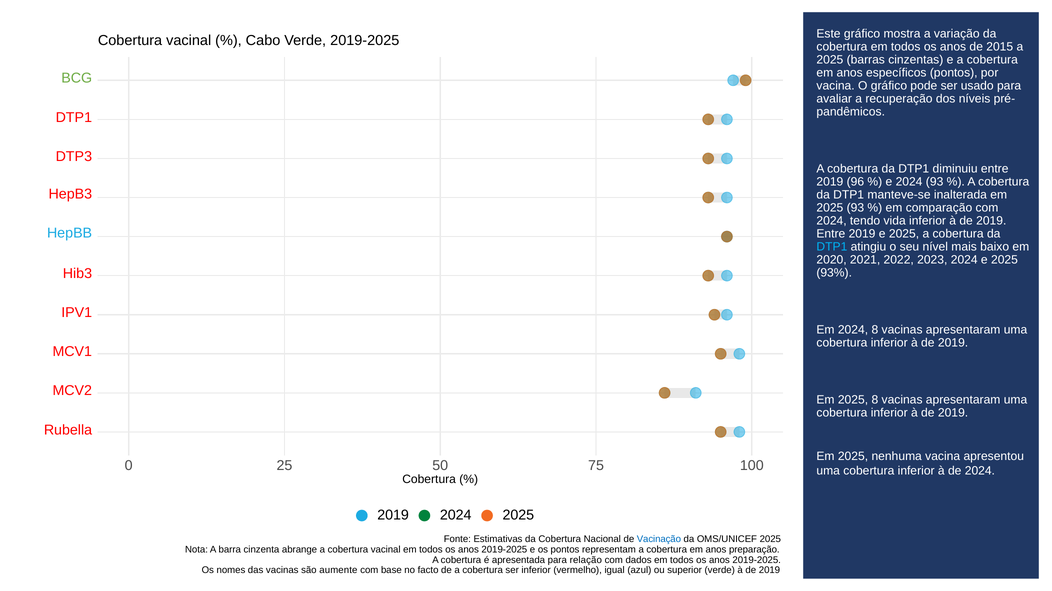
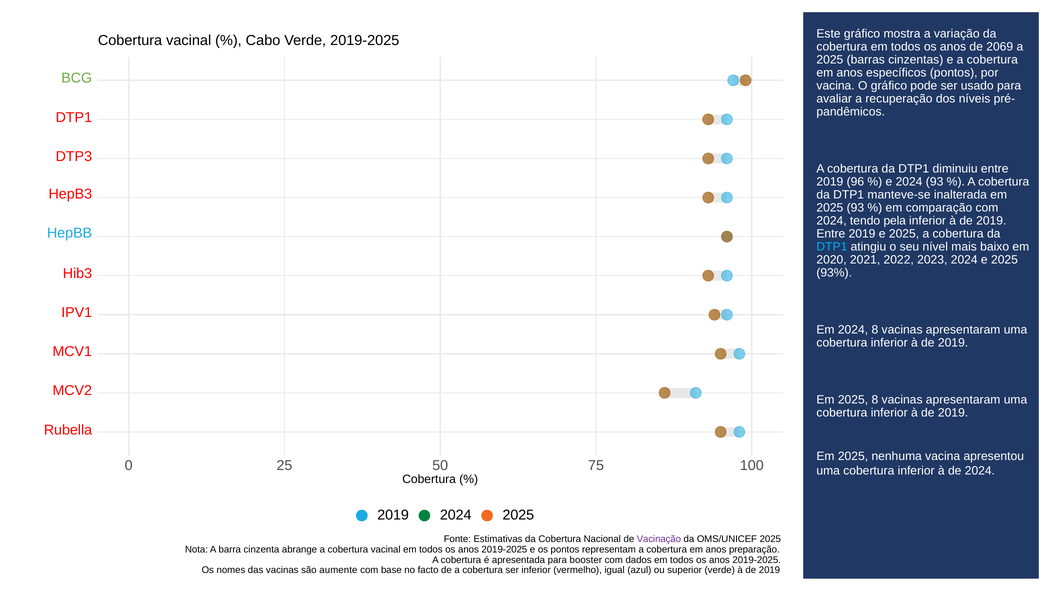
2015: 2015 -> 2069 (1000, 47)
vida: vida -> pela (895, 221)
Vacinação colour: blue -> purple (659, 540)
relação: relação -> booster (586, 561)
